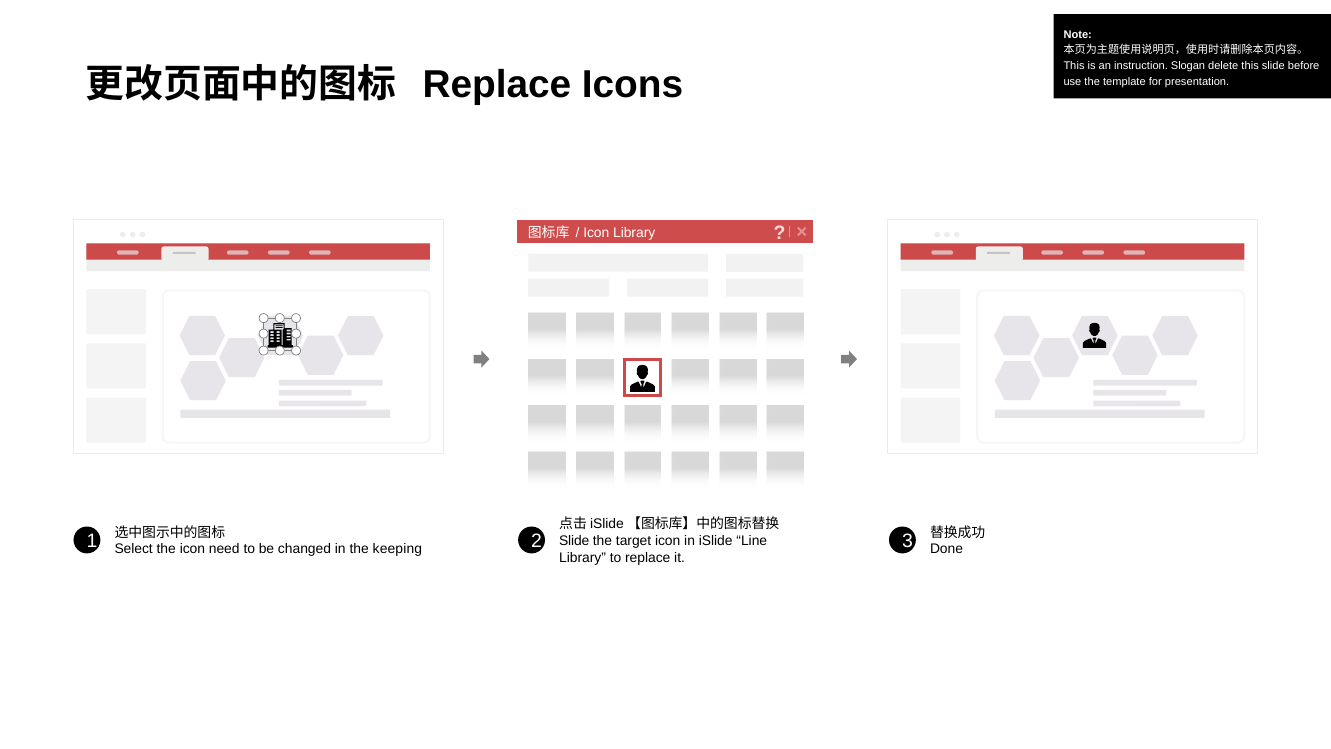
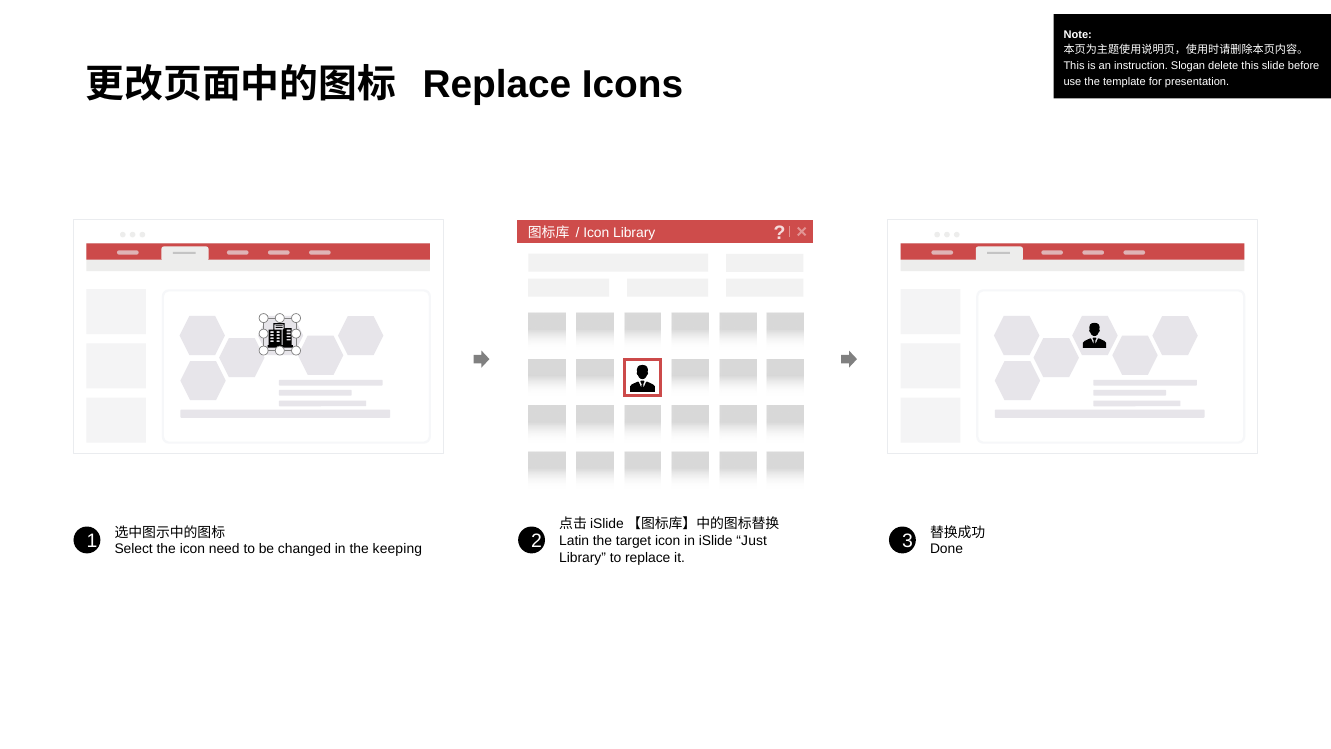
Slide: Slide -> Latin (574, 541)
Line: Line -> Just (752, 541)
